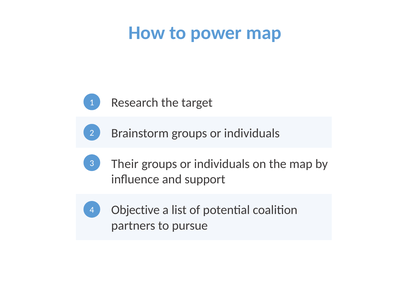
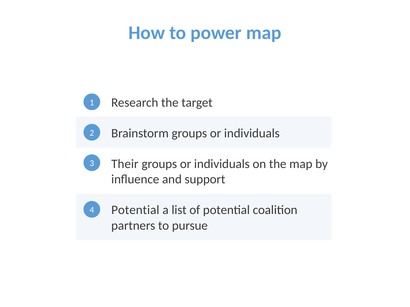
Objective: Objective -> Potential (135, 210)
